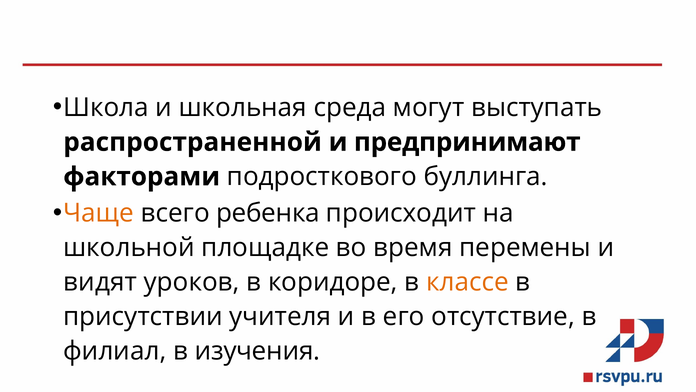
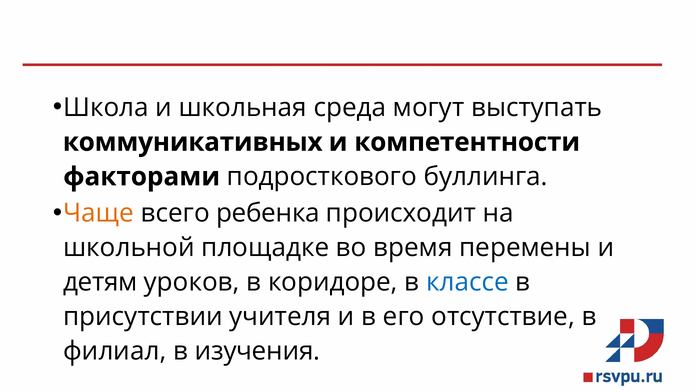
распространенной: распространенной -> коммуникативных (193, 142)
предпринимают: предпринимают -> компетентности (467, 142)
видят: видят -> детям (100, 282)
классе colour: orange -> blue (467, 282)
